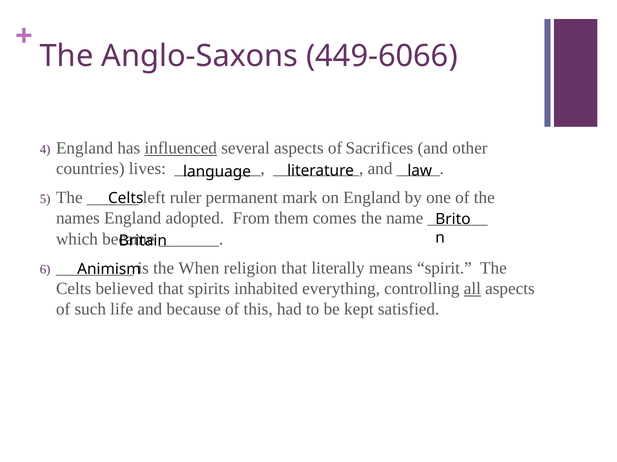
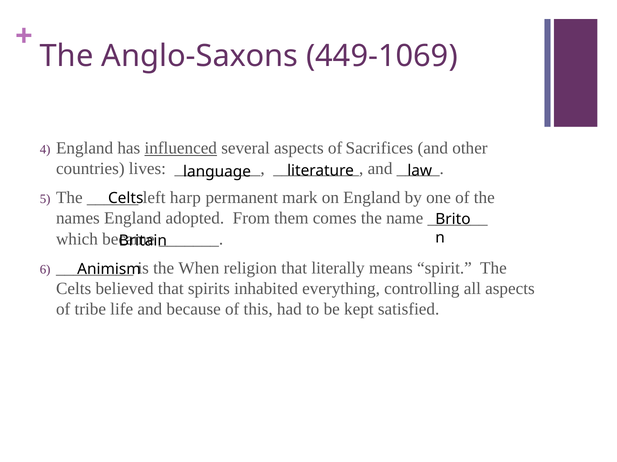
449-6066: 449-6066 -> 449-1069 (382, 56)
ruler: ruler -> harp (185, 198)
all underline: present -> none (472, 289)
such: such -> tribe (90, 310)
